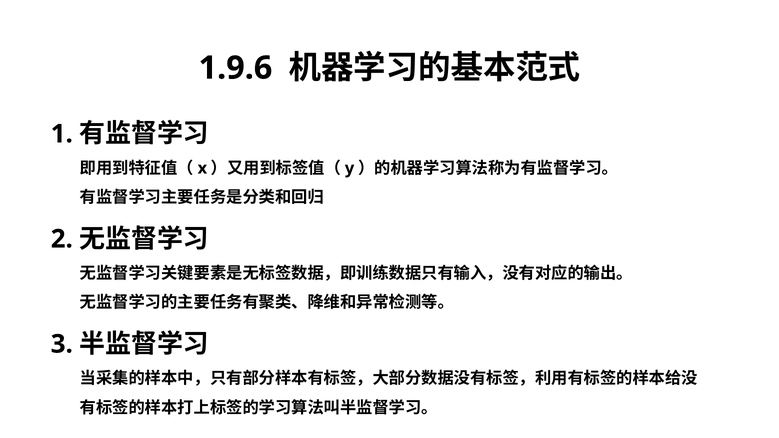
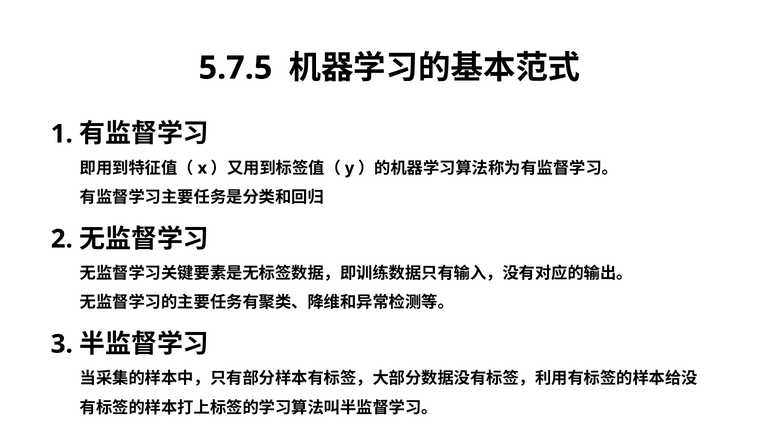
1.9.6: 1.9.6 -> 5.7.5 (235, 68)
